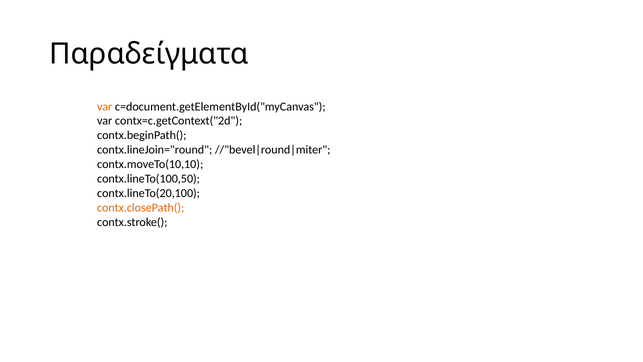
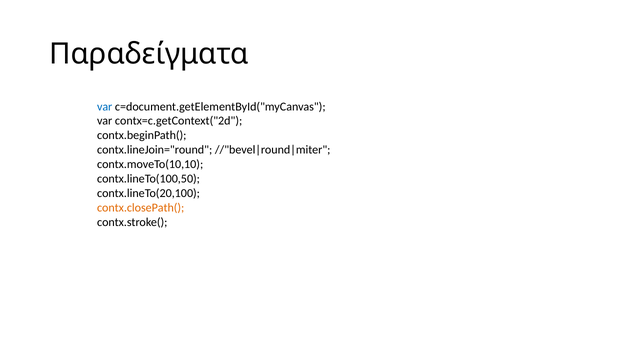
var colour: orange -> blue (105, 106)
